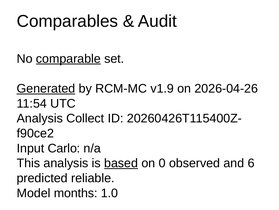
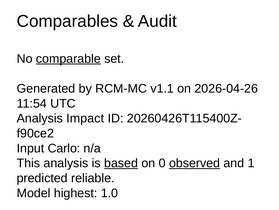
Generated underline: present -> none (46, 88)
v1.9: v1.9 -> v1.1 (162, 88)
Collect: Collect -> Impact (85, 118)
observed underline: none -> present (195, 163)
6: 6 -> 1 (251, 163)
months: months -> highest (76, 192)
